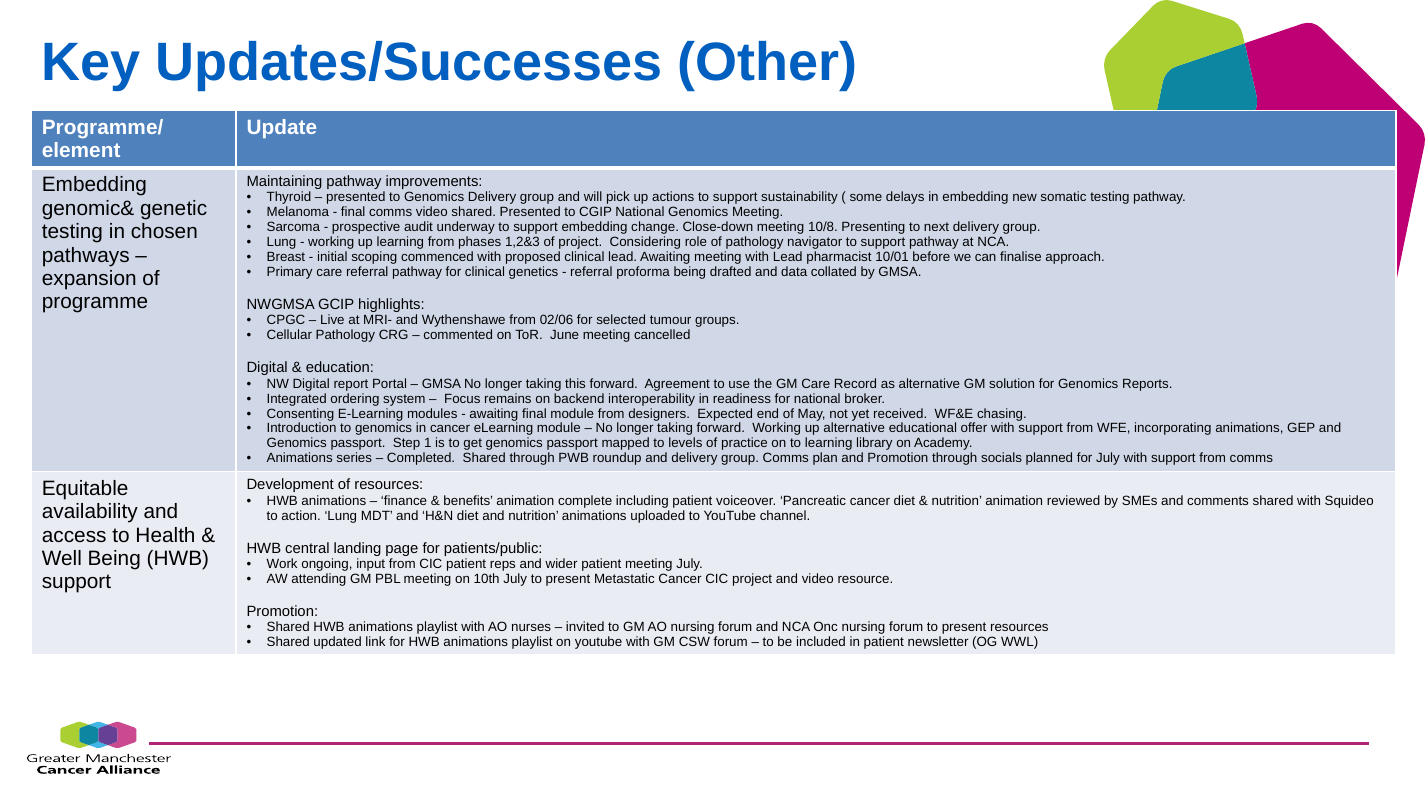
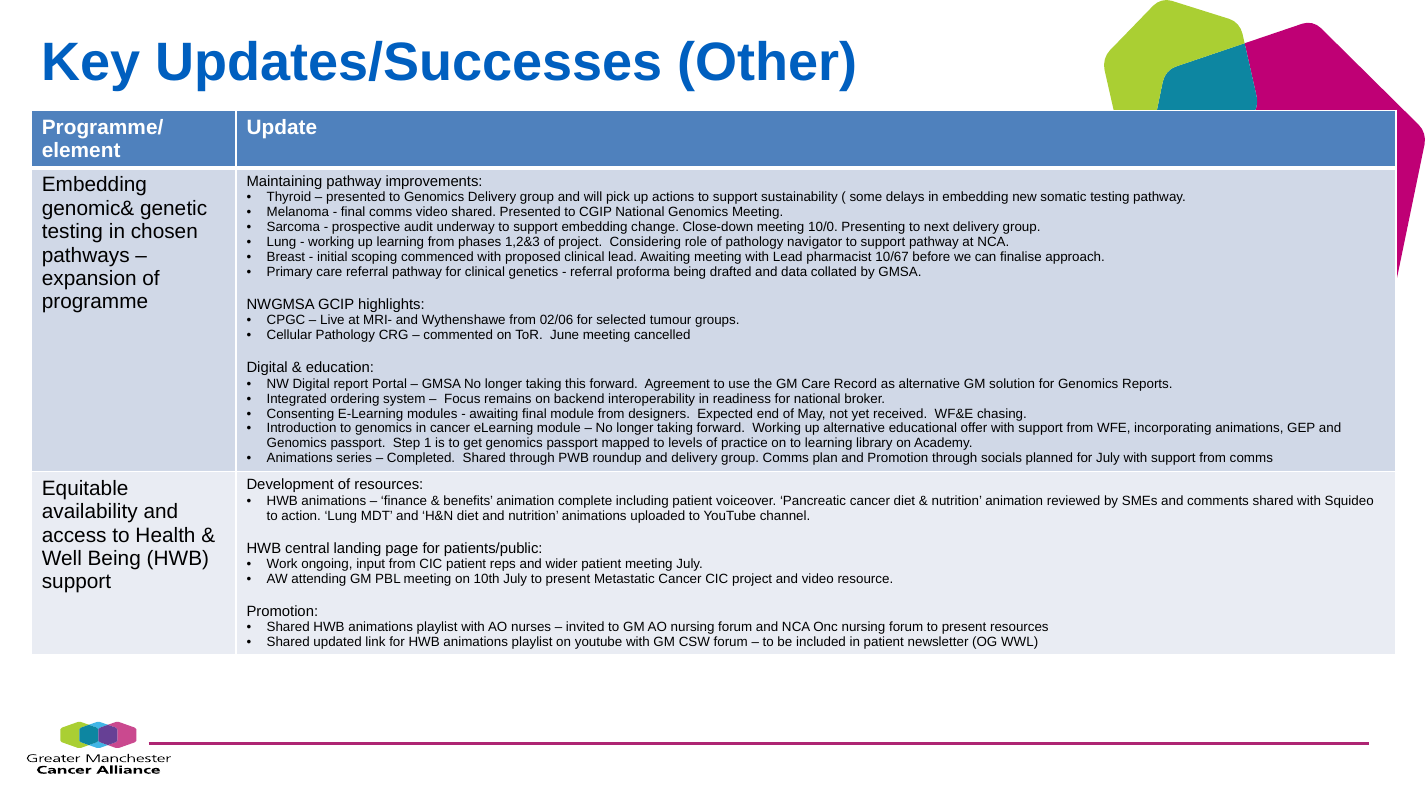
10/8: 10/8 -> 10/0 (823, 227)
10/01: 10/01 -> 10/67 (892, 257)
